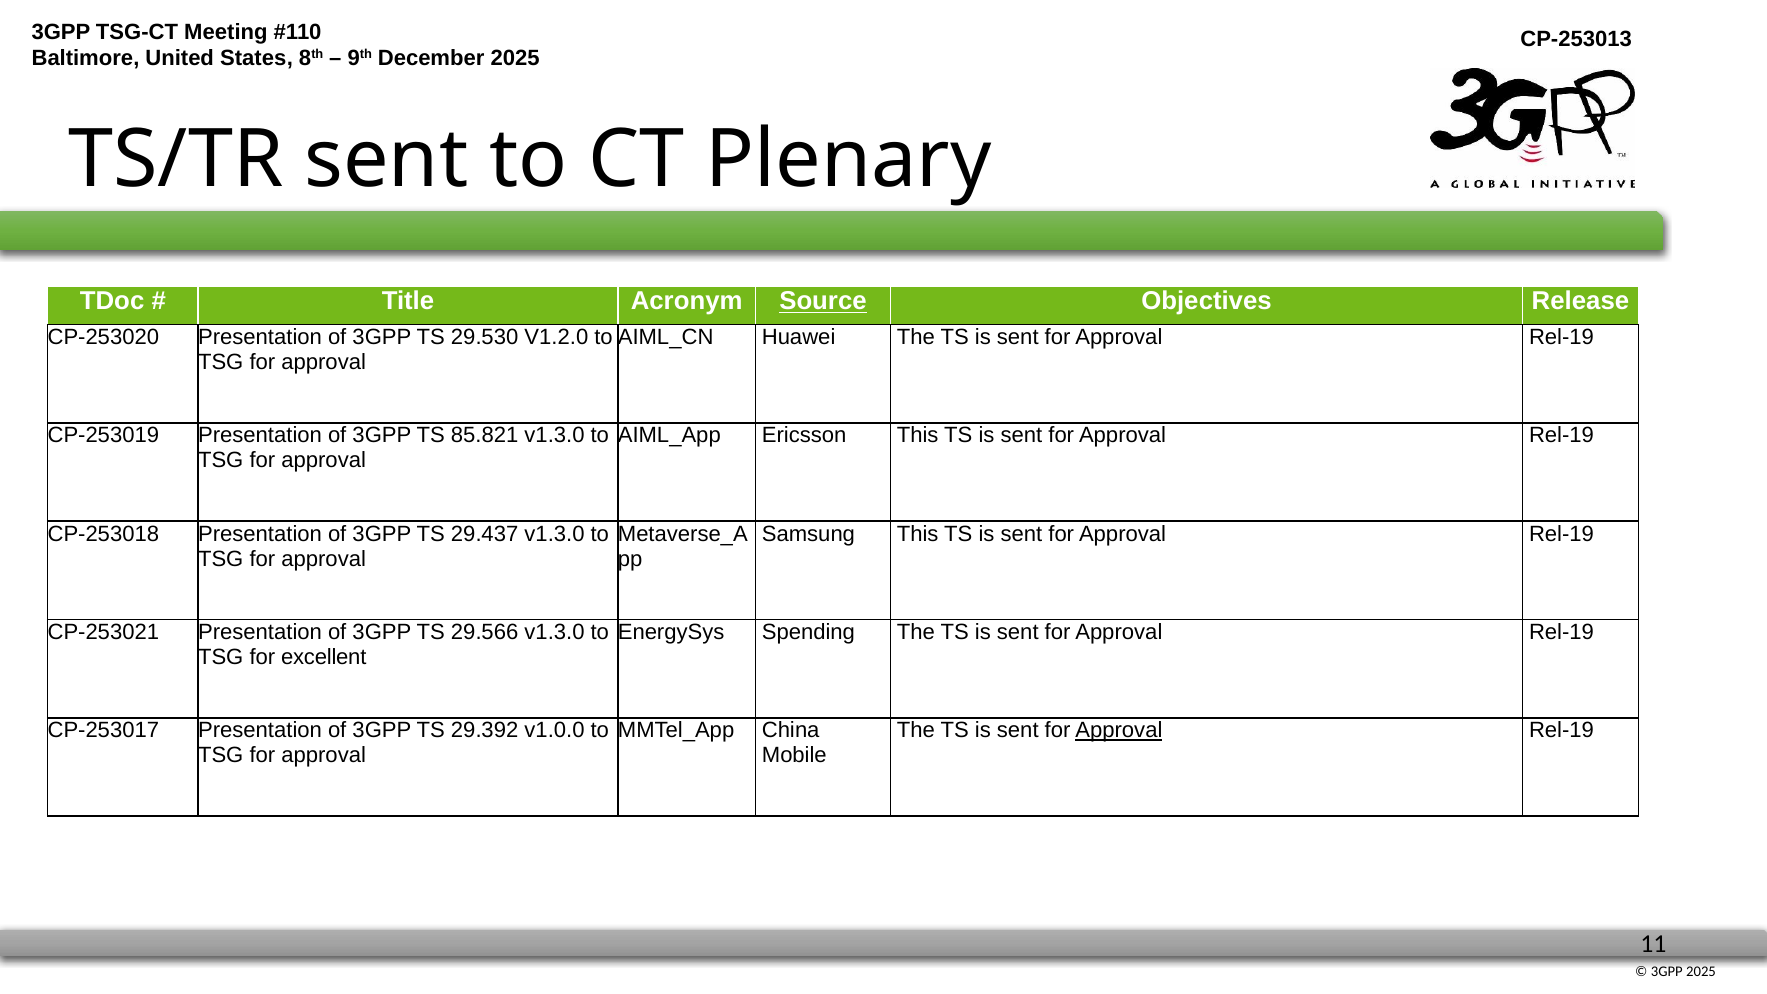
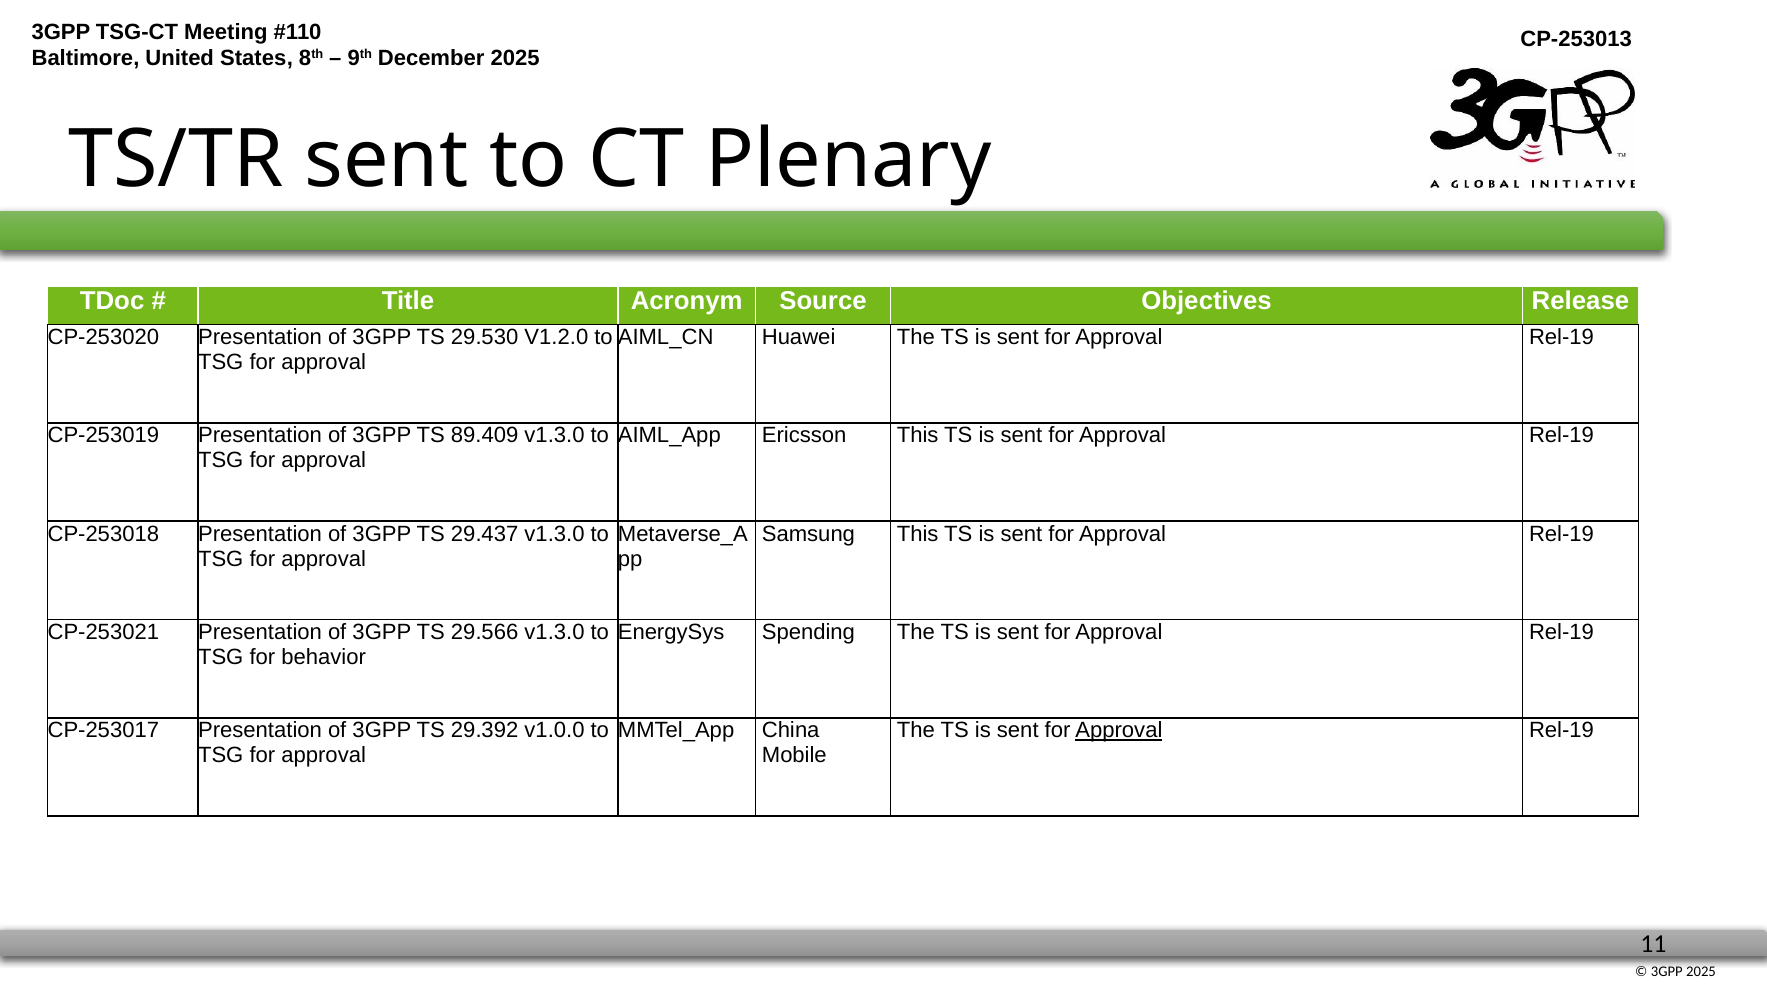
Source underline: present -> none (823, 301)
85.821: 85.821 -> 89.409 (485, 436)
excellent: excellent -> behavior (324, 657)
